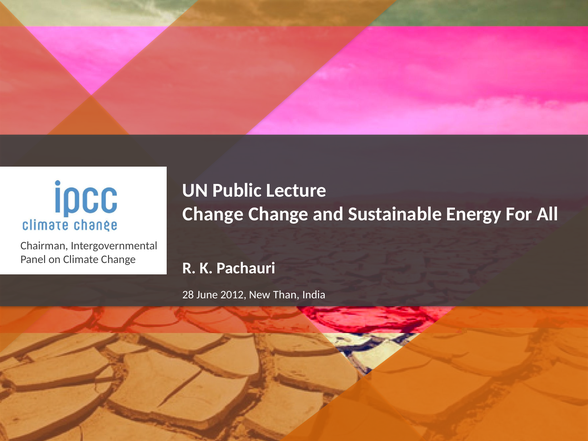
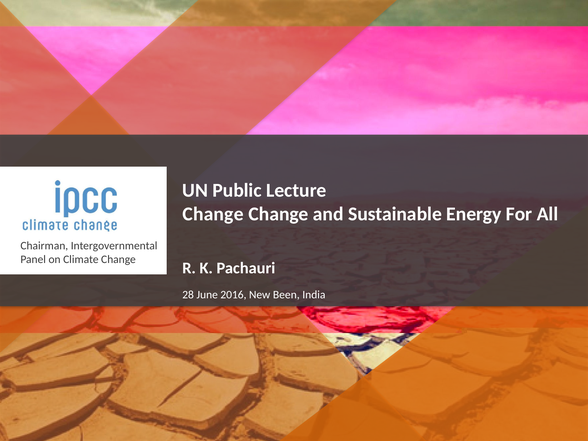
2012: 2012 -> 2016 (233, 295)
Than: Than -> Been (286, 295)
